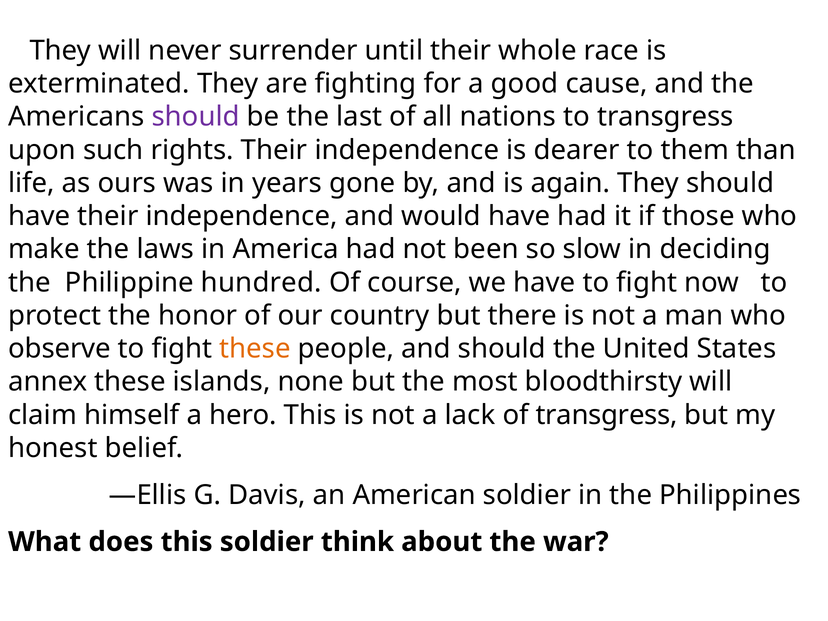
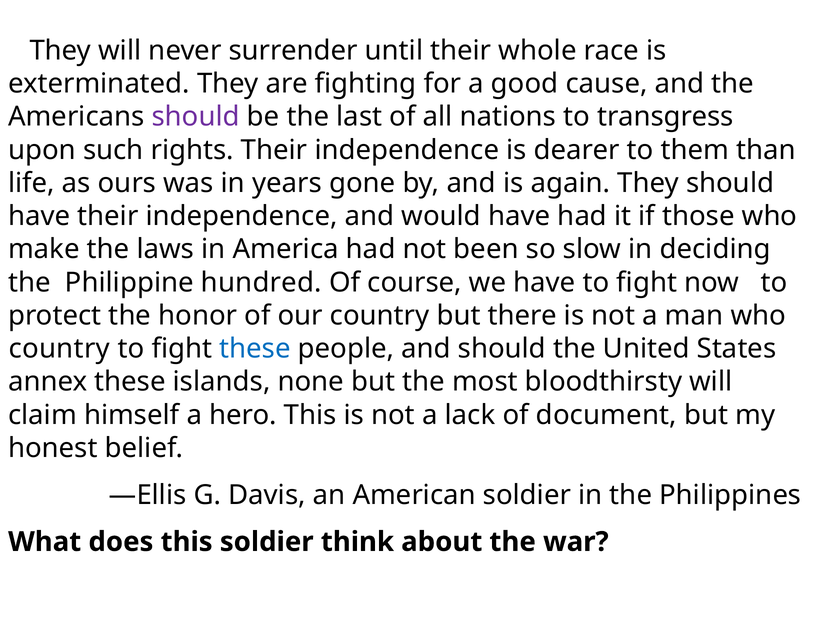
observe: observe -> country (59, 349)
these colour: orange -> blue (255, 349)
of transgress: transgress -> document (606, 415)
